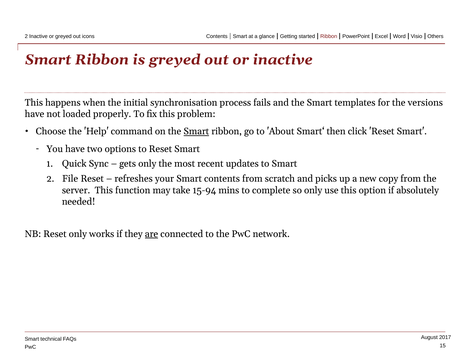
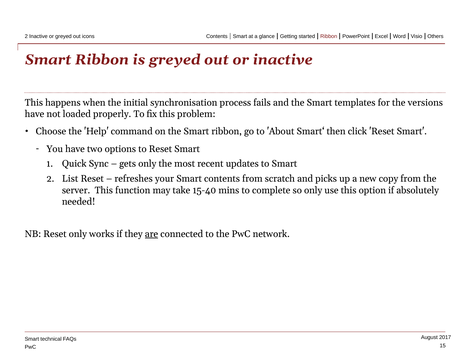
Smart underline: present -> none (196, 131)
File: File -> List (70, 178)
15-94: 15-94 -> 15-40 (204, 190)
